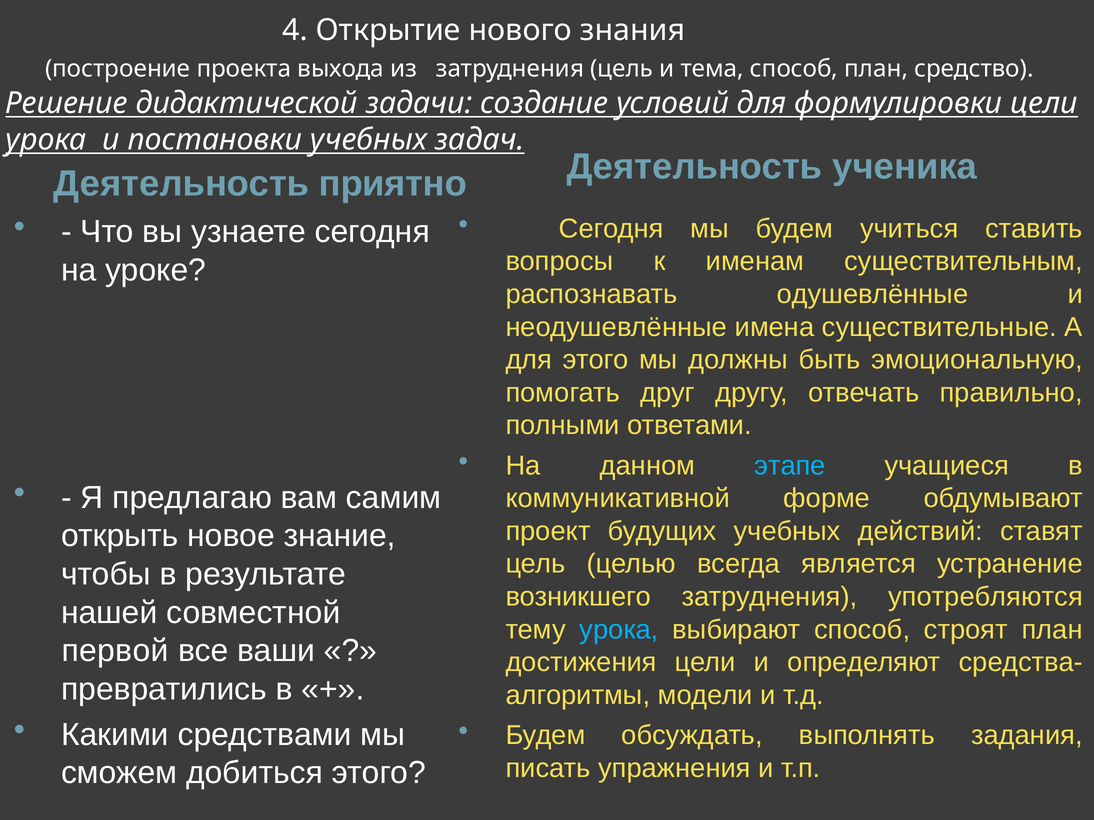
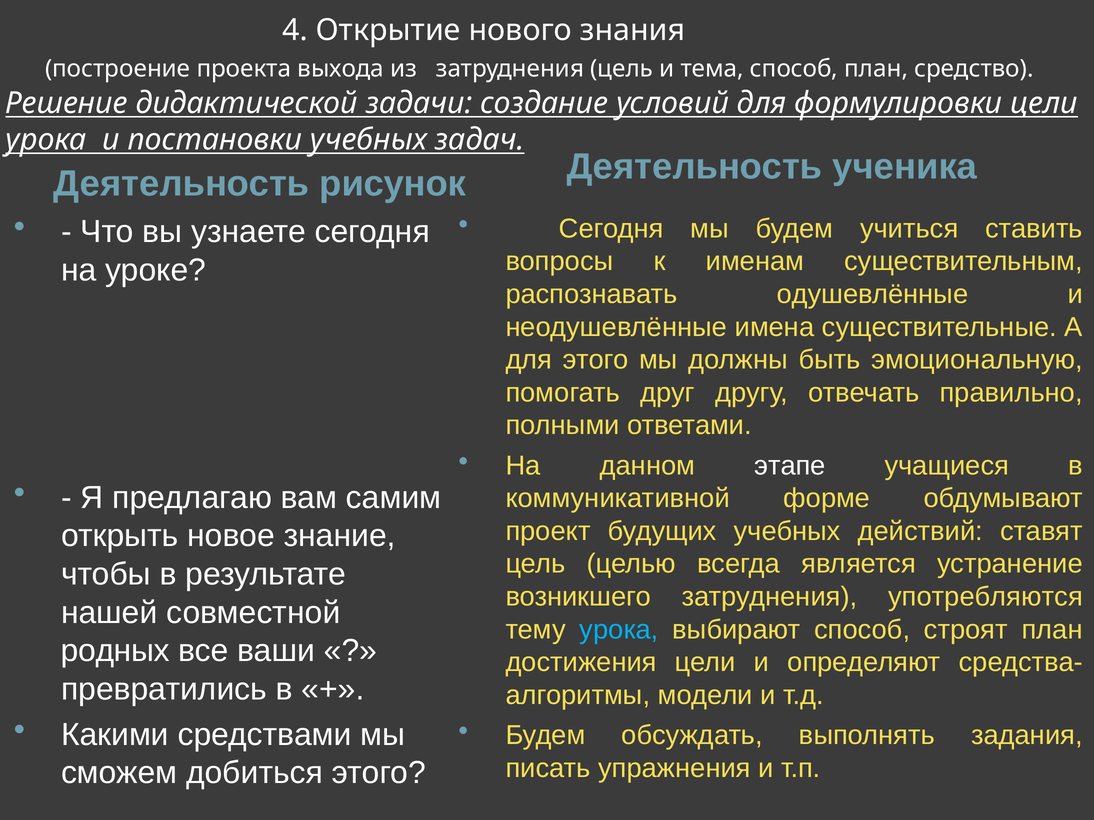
приятно: приятно -> рисунок (393, 184)
этапе colour: light blue -> white (790, 466)
первой: первой -> родных (115, 651)
